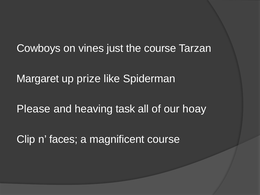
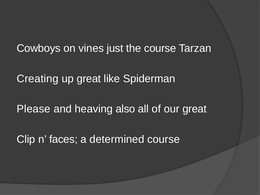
Margaret: Margaret -> Creating (38, 79)
up prize: prize -> great (89, 79)
task: task -> also (125, 109)
our hoay: hoay -> great (195, 109)
magnificent: magnificent -> determined (117, 139)
